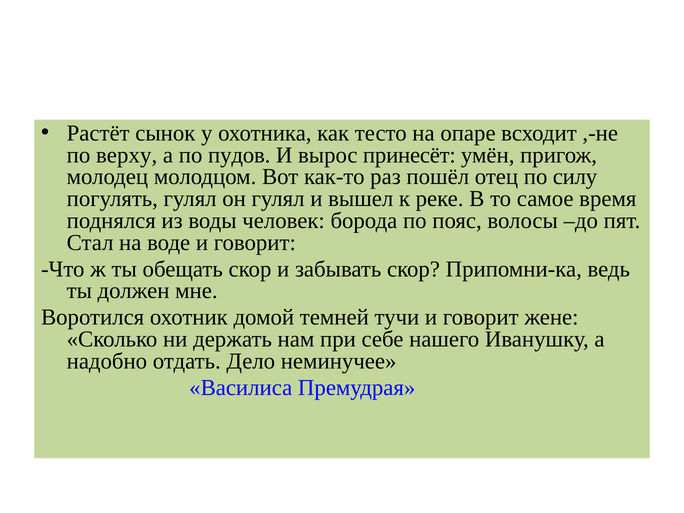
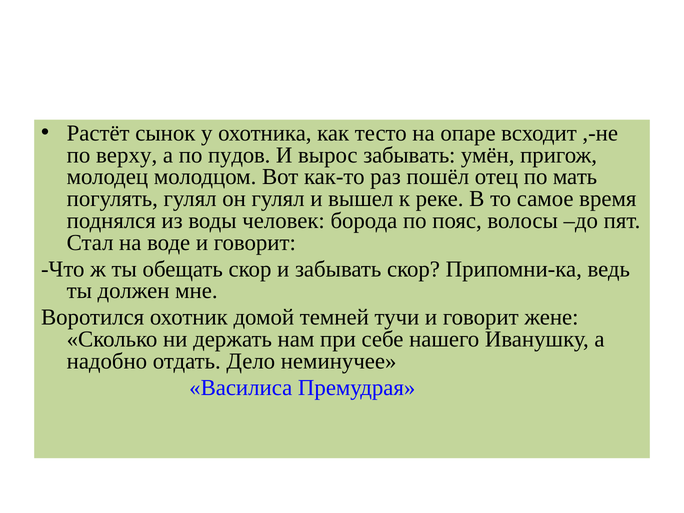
вырос принесёт: принесёт -> забывать (409, 155)
силу: силу -> мать (575, 177)
